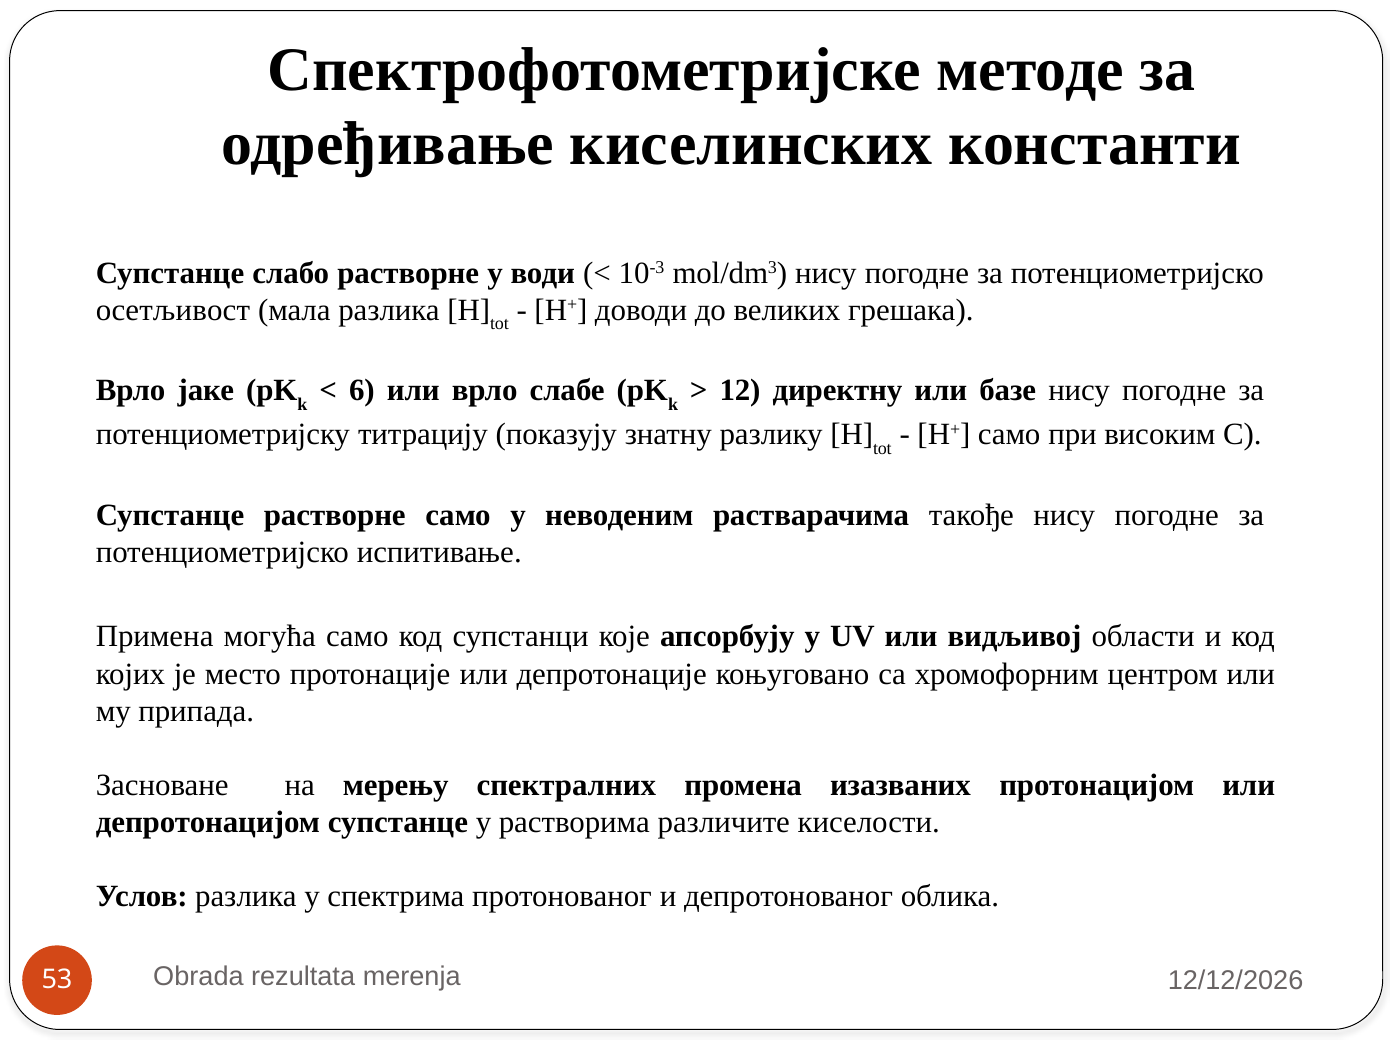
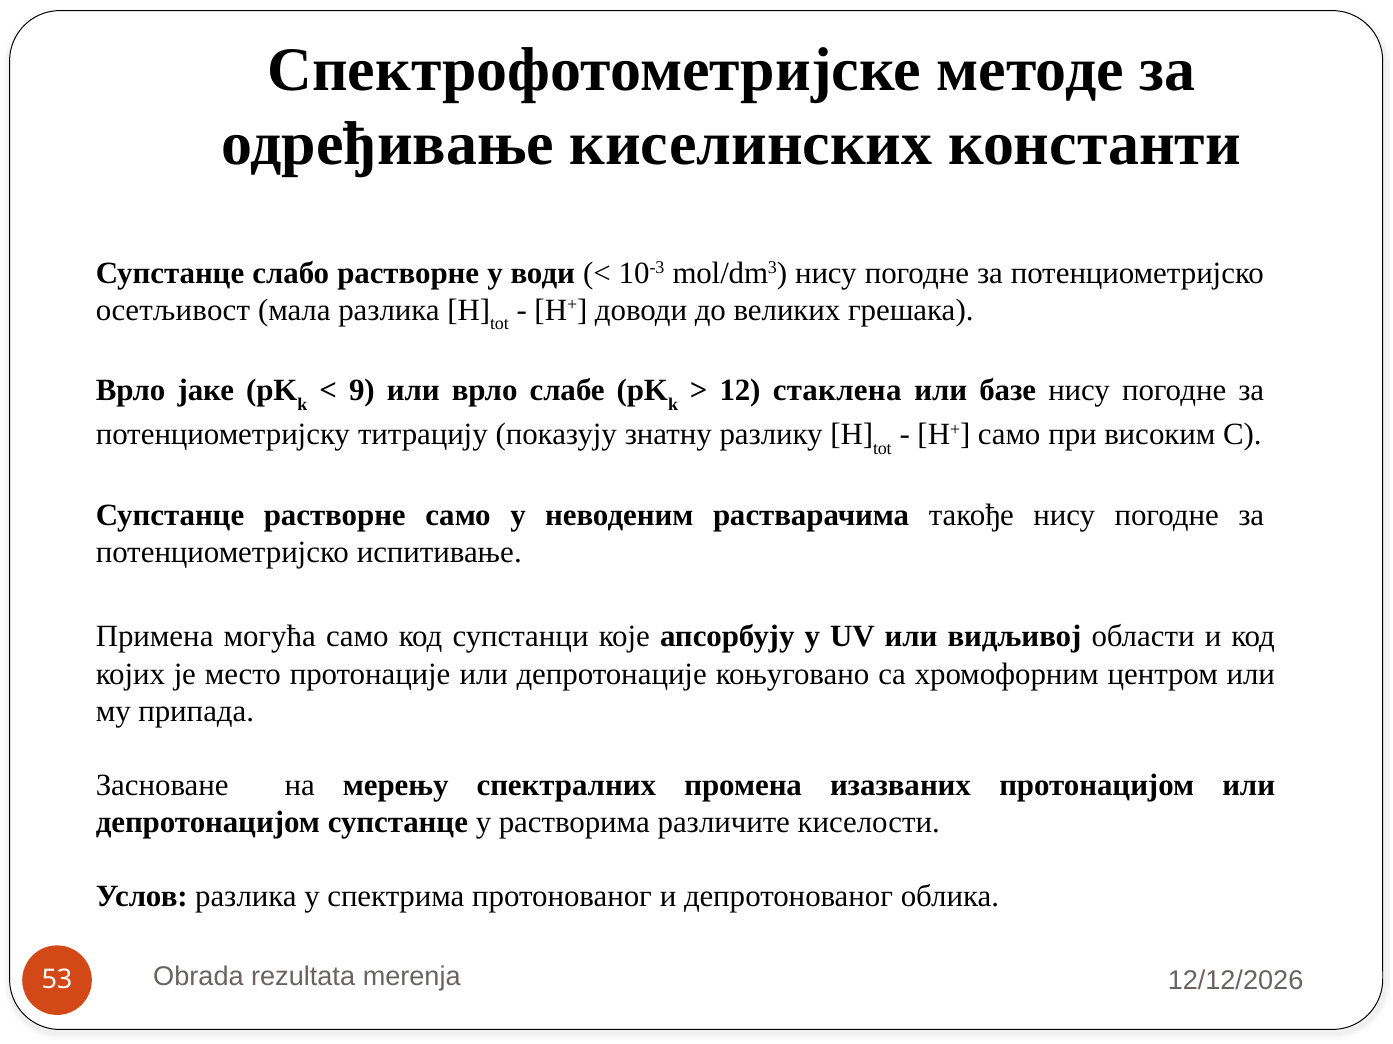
6: 6 -> 9 (362, 391)
директну: директну -> стаклена (837, 391)
